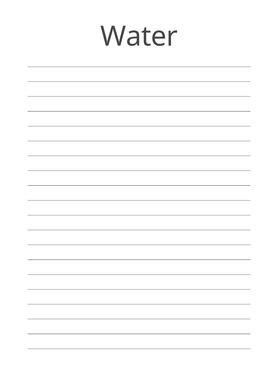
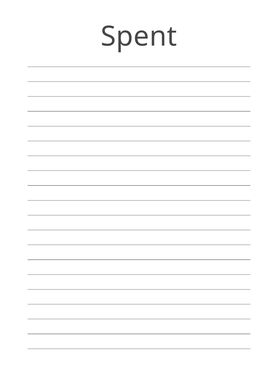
Water: Water -> Spent (139, 36)
